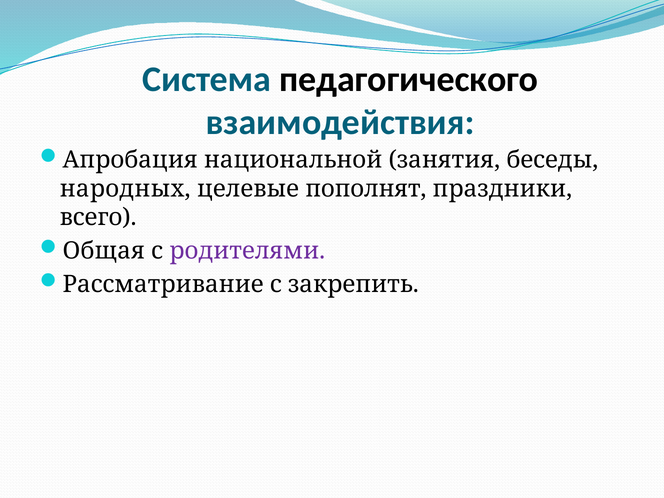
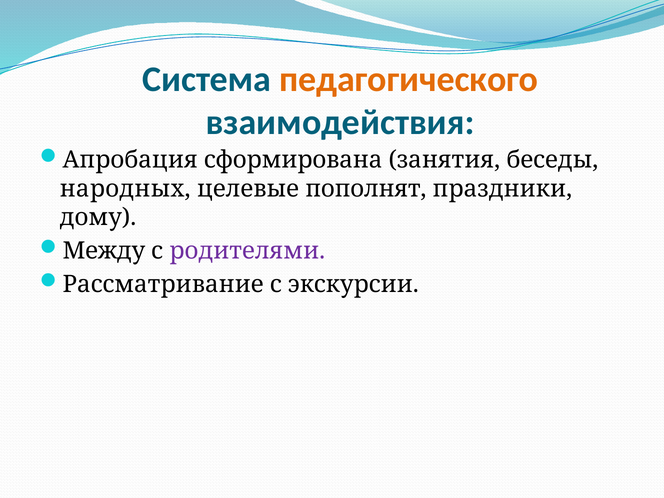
педагогического colour: black -> orange (409, 79)
национальной: национальной -> сформирована (293, 160)
всего: всего -> дому (98, 217)
Общая: Общая -> Между (104, 251)
закрепить: закрепить -> экскурсии (353, 284)
